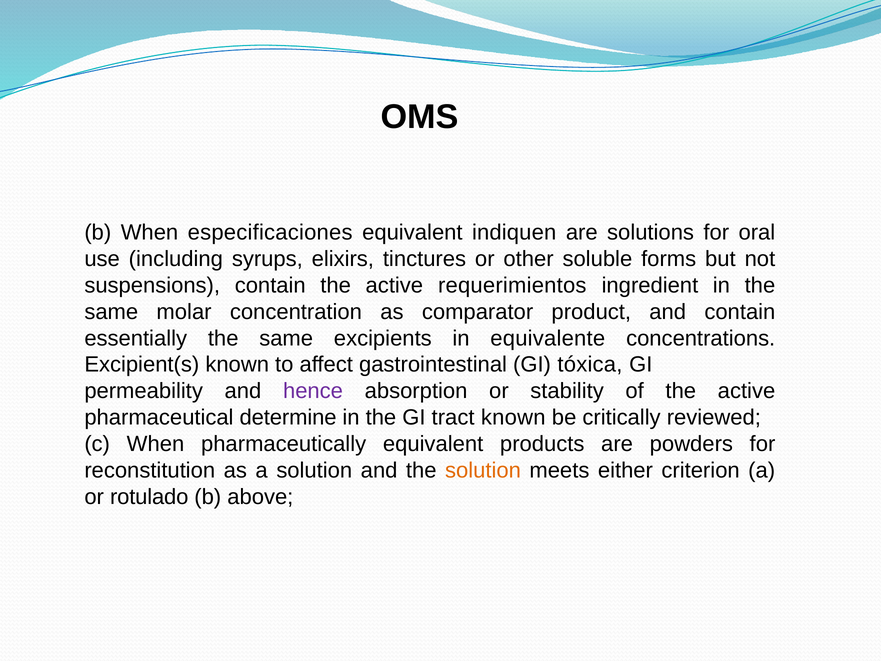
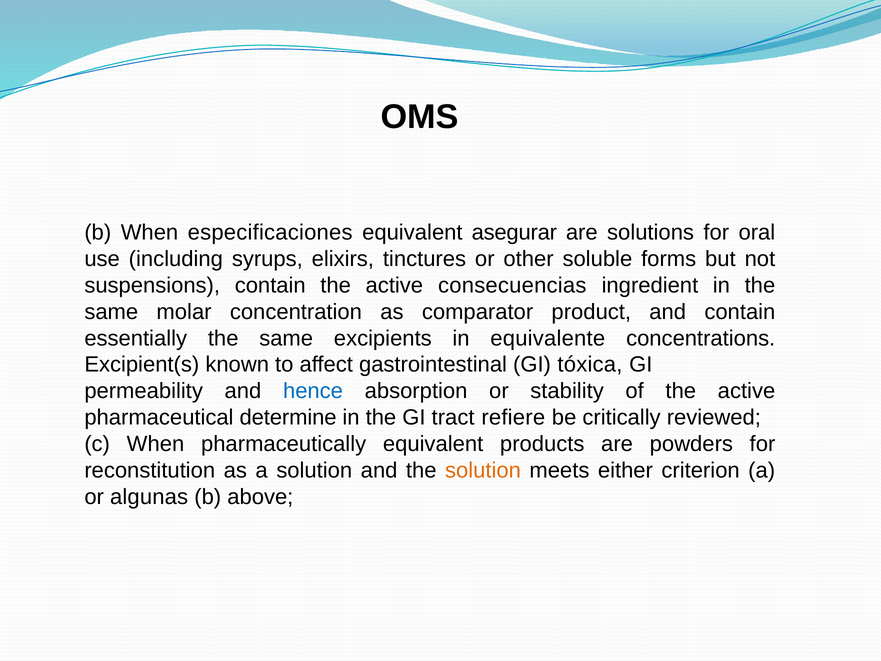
indiquen: indiquen -> asegurar (514, 232)
requerimientos: requerimientos -> consecuencias (512, 285)
hence colour: purple -> blue (313, 391)
tract known: known -> refiere (513, 417)
rotulado: rotulado -> algunas (149, 497)
